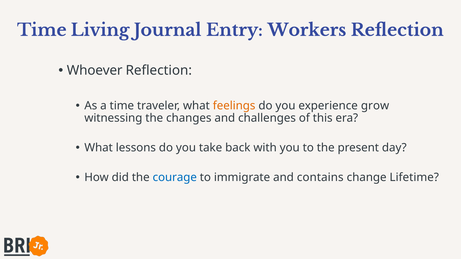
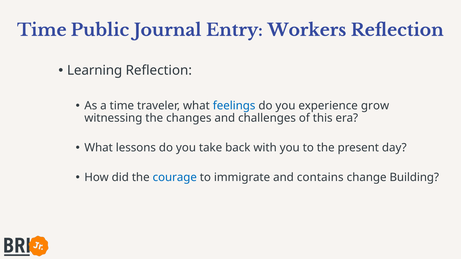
Living: Living -> Public (100, 30)
Whoever: Whoever -> Learning (95, 71)
feelings colour: orange -> blue (234, 106)
Lifetime: Lifetime -> Building (414, 178)
